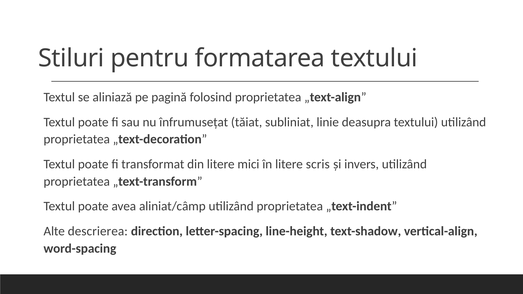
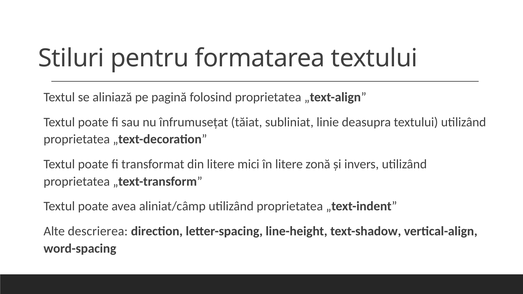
scris: scris -> zonă (318, 164)
